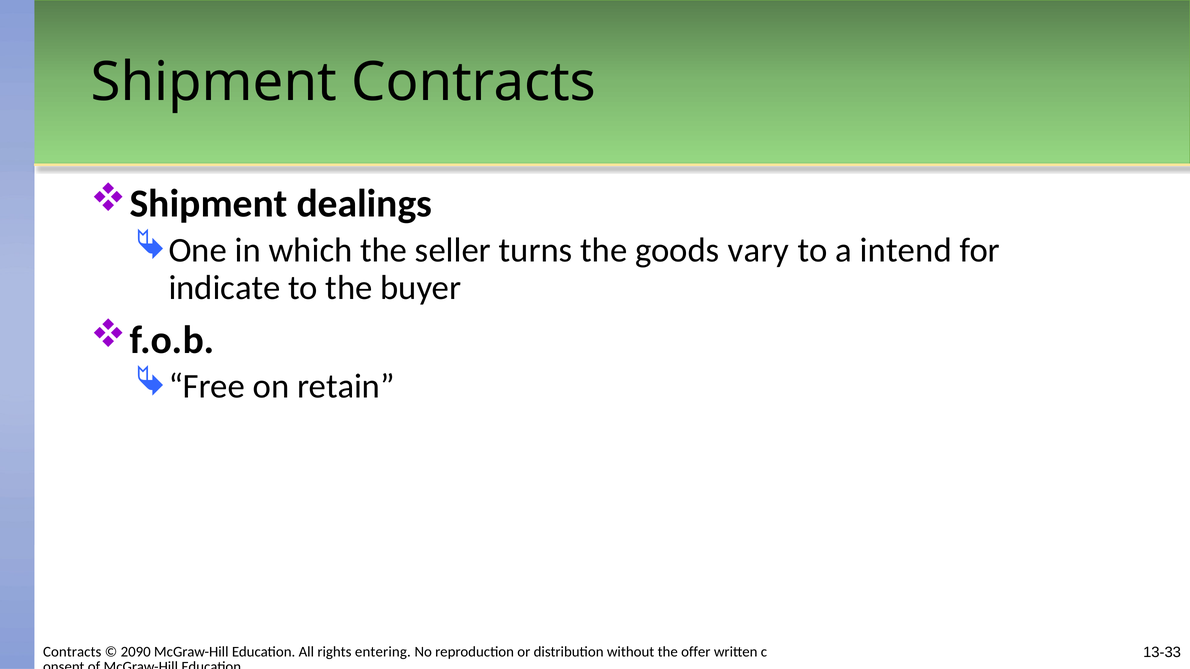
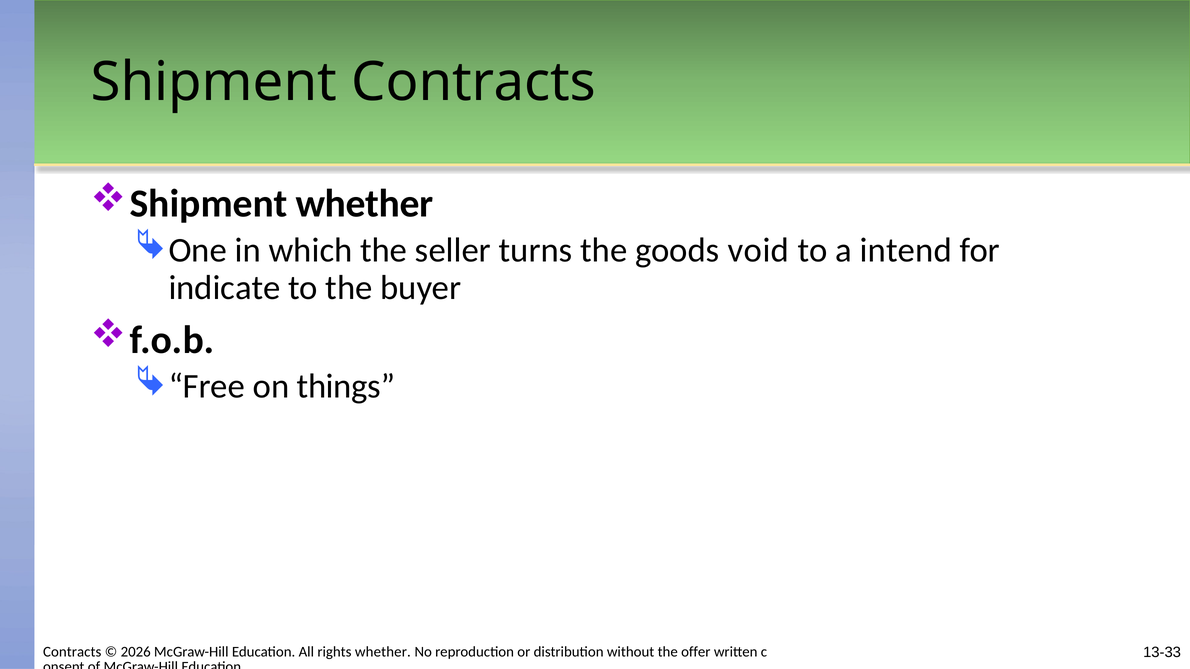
Shipment dealings: dealings -> whether (365, 204)
vary: vary -> void (758, 250)
retain: retain -> things (346, 387)
2090: 2090 -> 2026 (136, 652)
rights entering: entering -> whether (383, 652)
